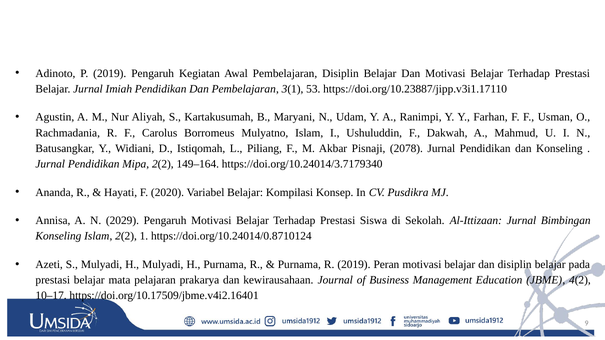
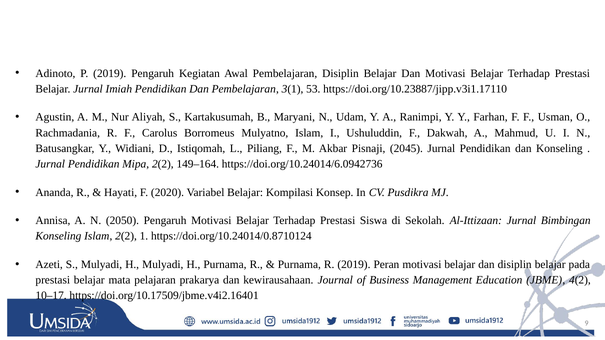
2078: 2078 -> 2045 (406, 149)
https://doi.org/10.24014/3.7179340: https://doi.org/10.24014/3.7179340 -> https://doi.org/10.24014/6.0942736 (302, 164)
2029: 2029 -> 2050 (122, 221)
